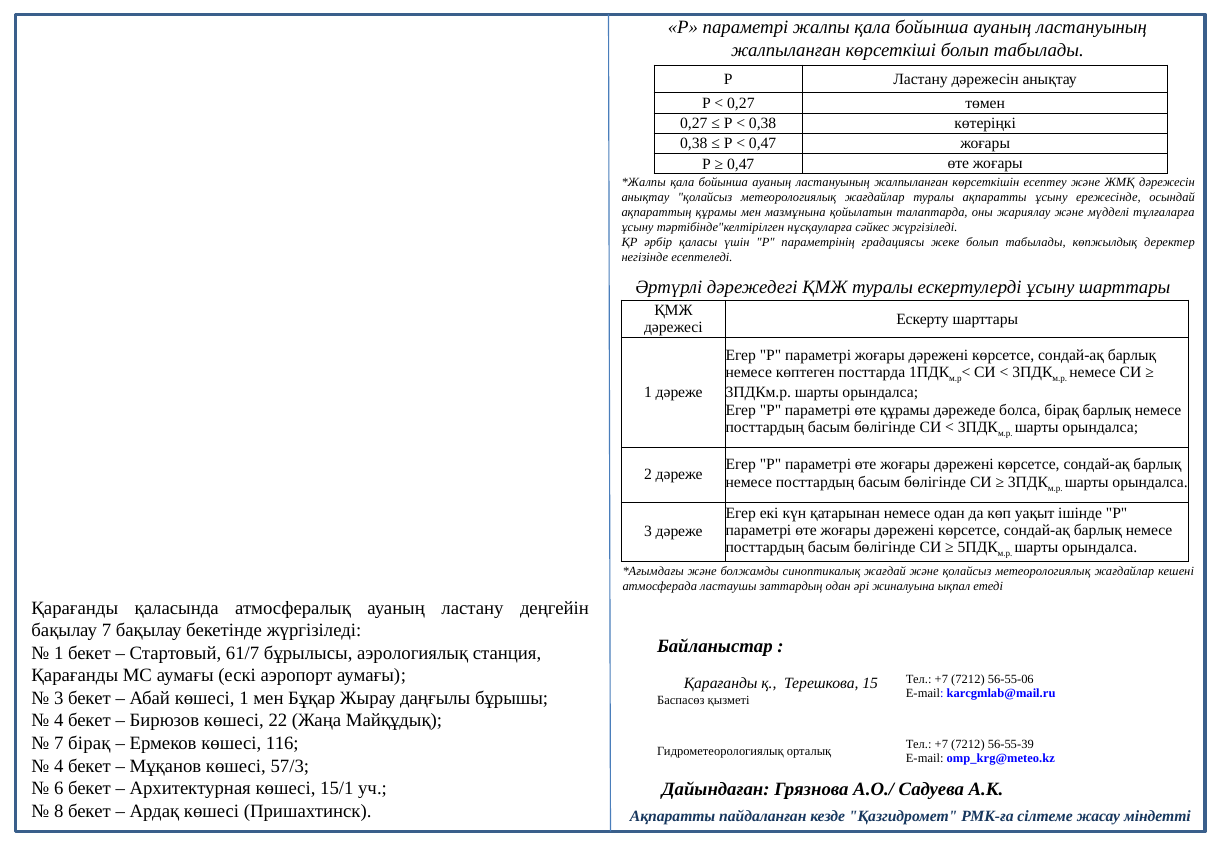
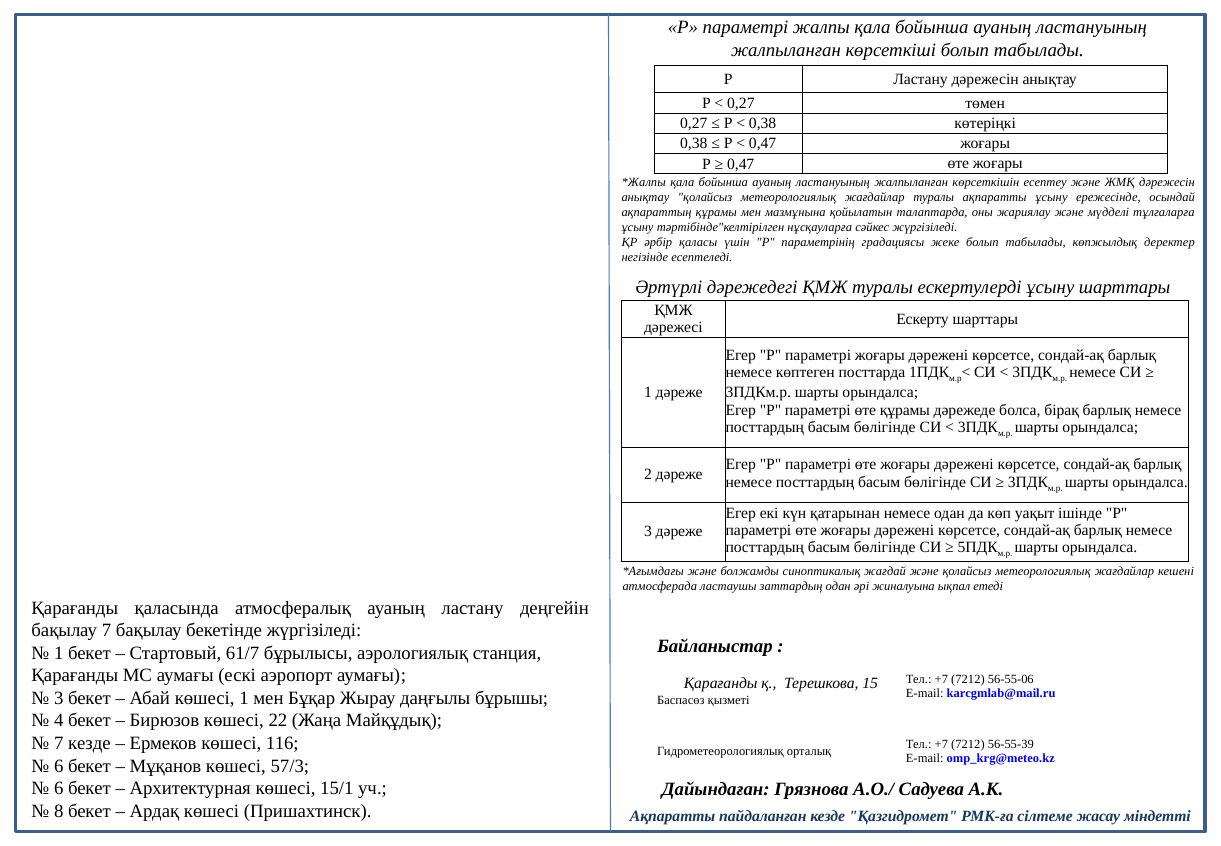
7 бірақ: бірақ -> кезде (89, 743)
4: 4 -> 6 (59, 765)
